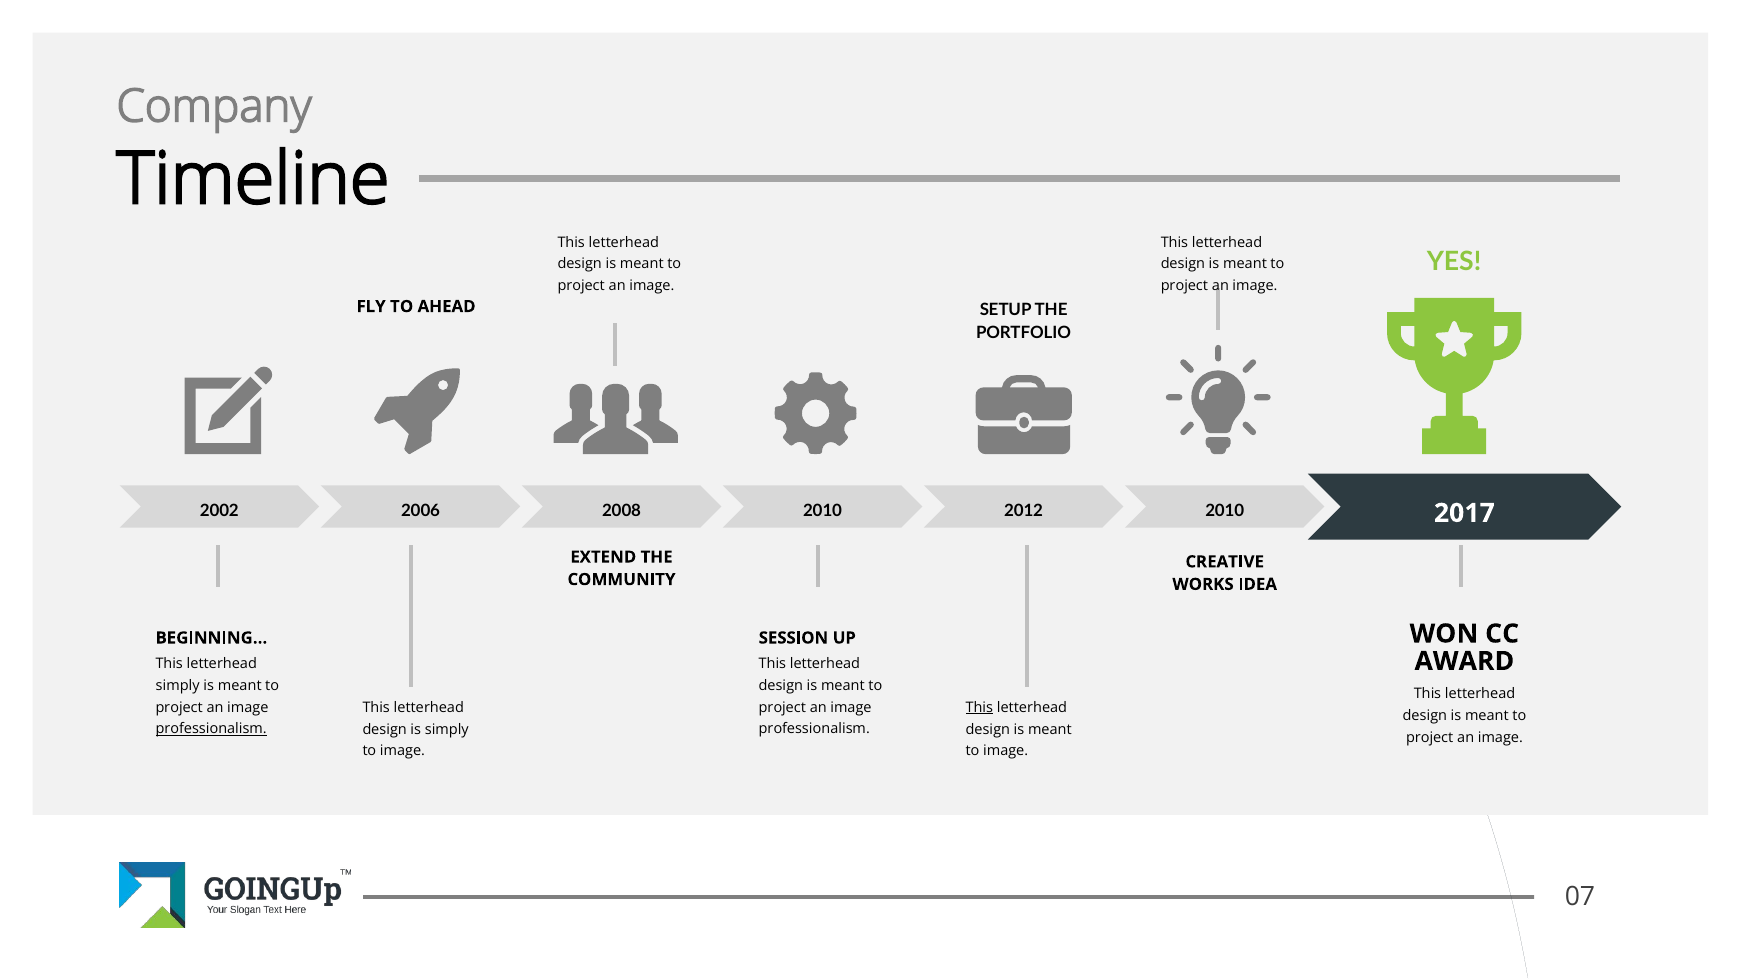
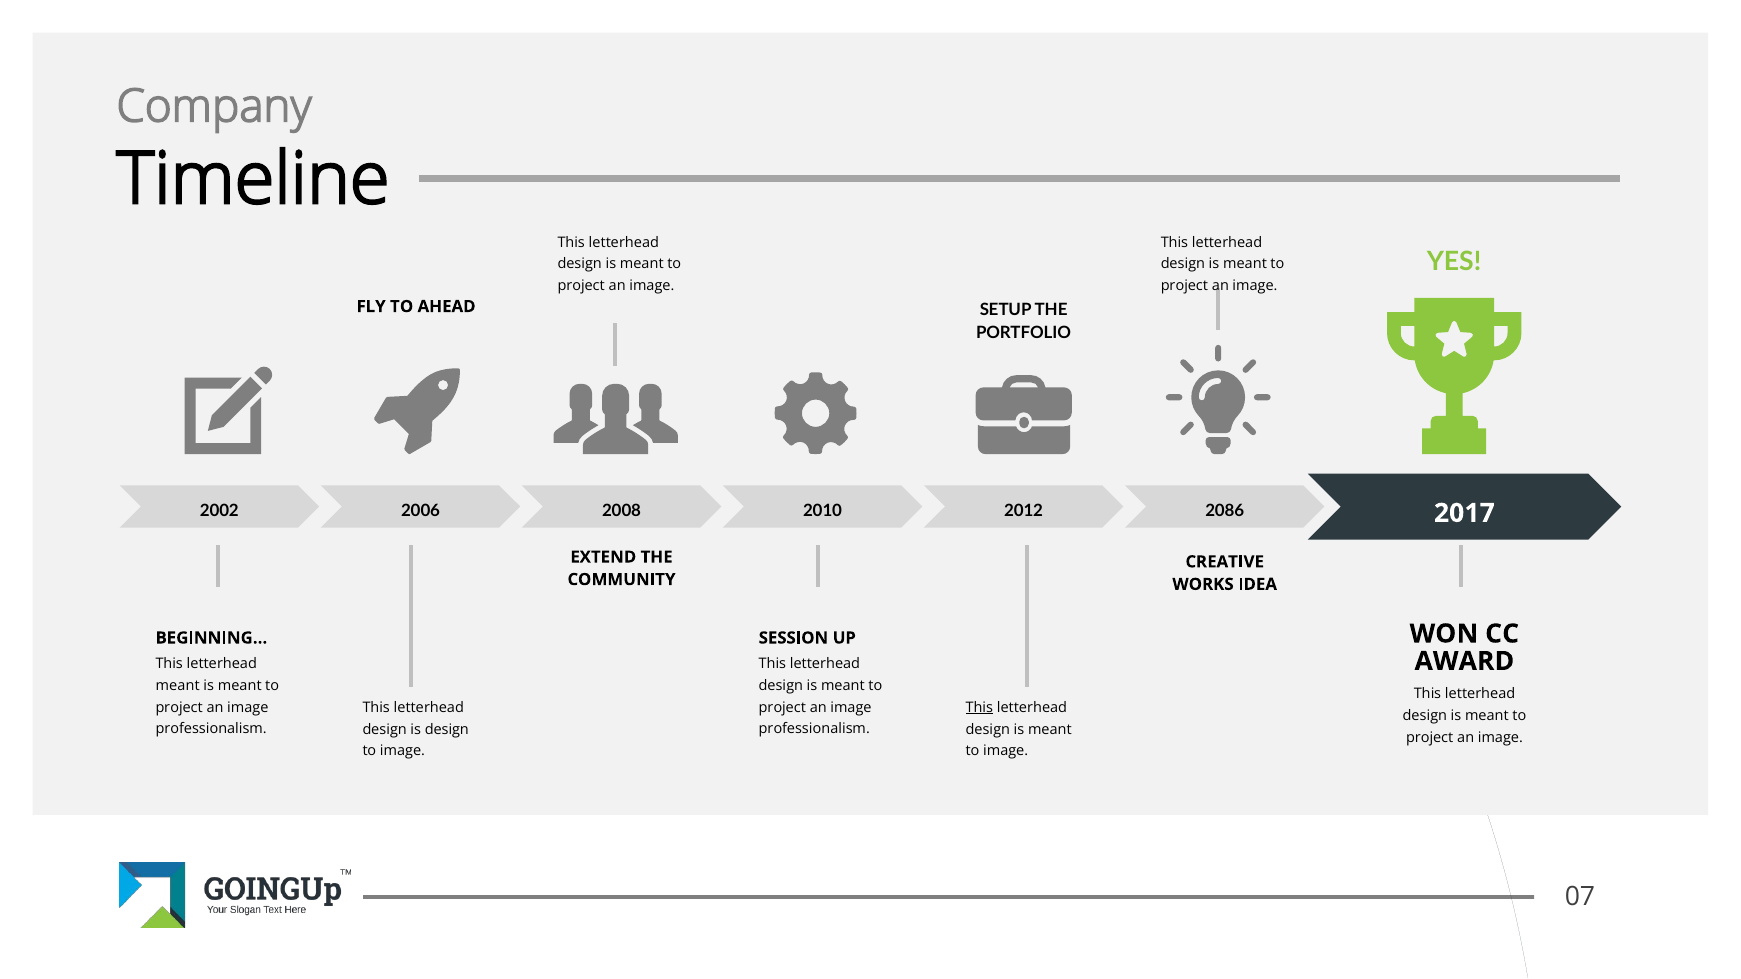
2012 2010: 2010 -> 2086 (1225, 511)
simply: simply -> meant (178, 686)
professionalism underline: present -> none (211, 729)
is simply: simply -> design (447, 730)
